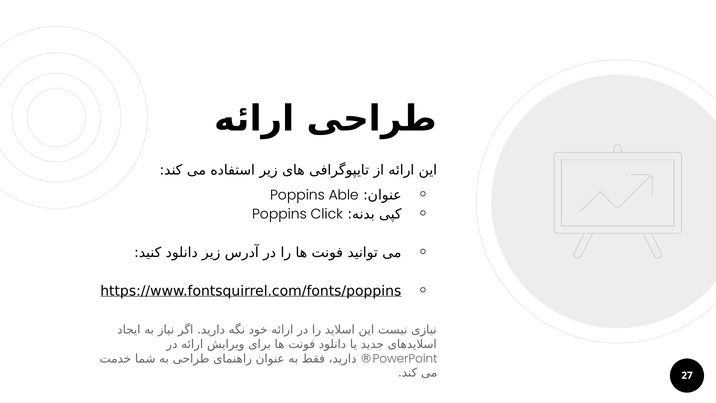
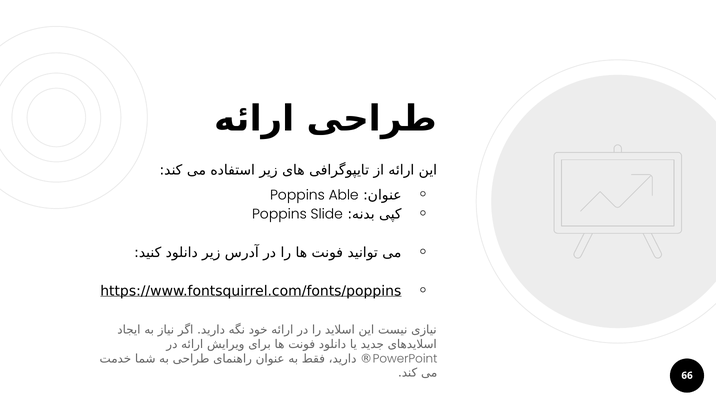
Click: Click -> Slide (327, 214)
27: 27 -> 66 (687, 375)
